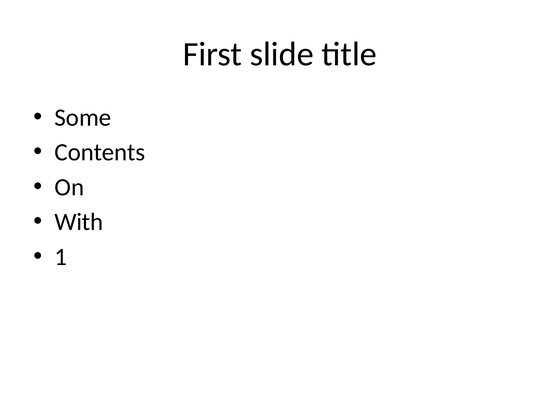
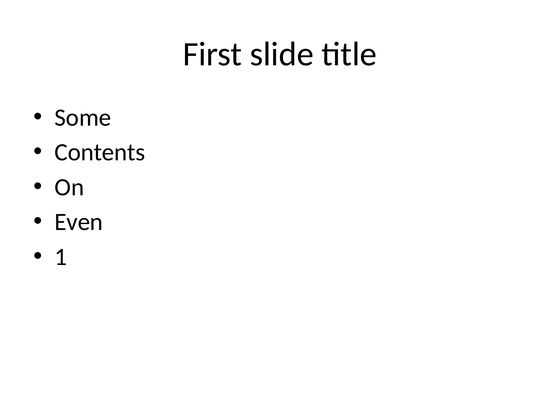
With: With -> Even (79, 222)
